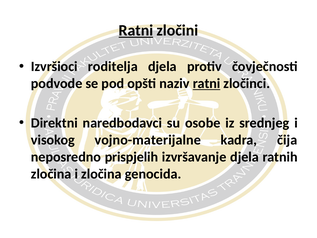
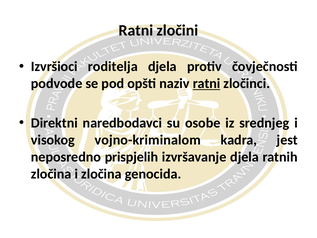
Ratni underline: present -> none (136, 30)
vojno-materijalne: vojno-materijalne -> vojno-kriminalom (148, 140)
čija: čija -> jest (287, 140)
